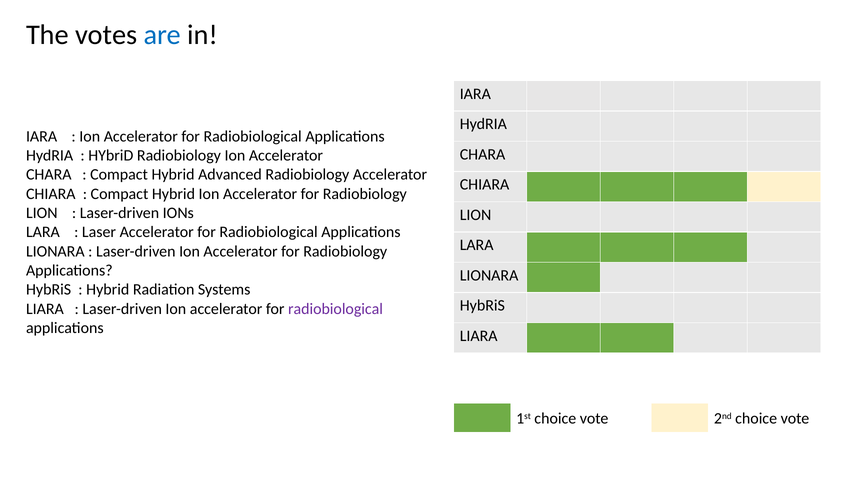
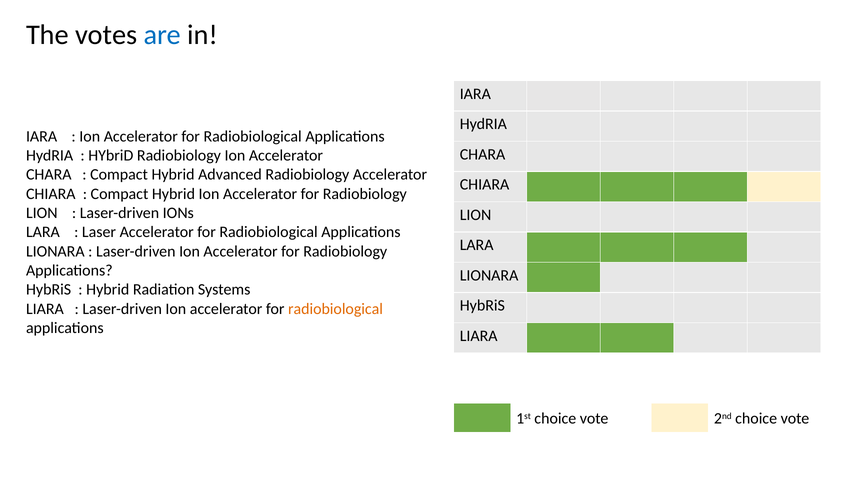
radiobiological colour: purple -> orange (335, 309)
